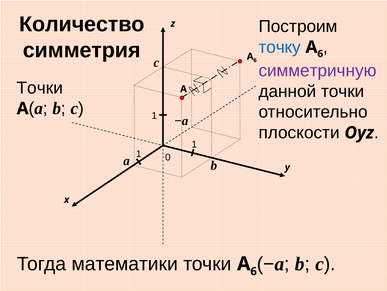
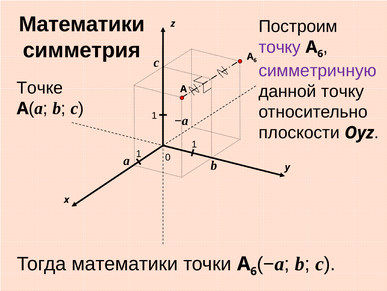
Количество: Количество -> Математики (82, 24)
точку colour: blue -> purple (280, 47)
Точки: Точки -> Точке (40, 88)
данной точки: точки -> точку (343, 91)
